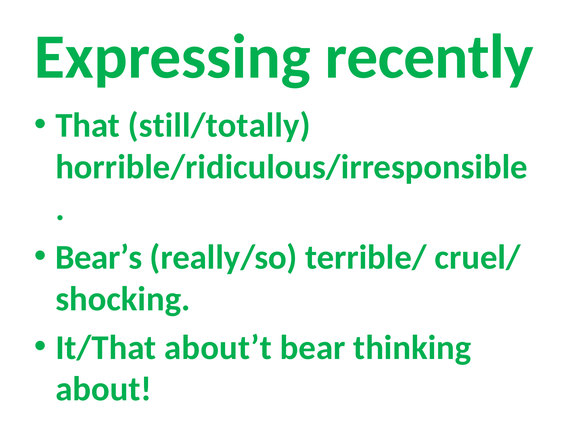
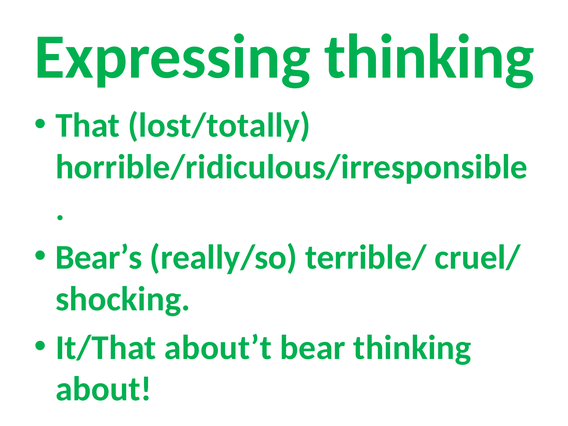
Expressing recently: recently -> thinking (429, 57)
still/totally: still/totally -> lost/totally (219, 125)
